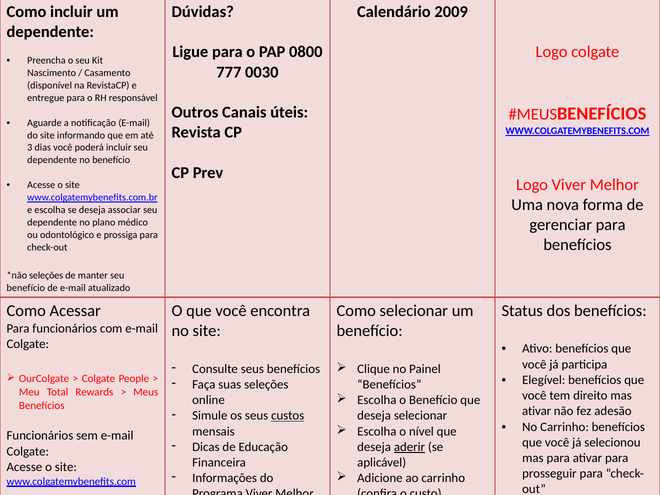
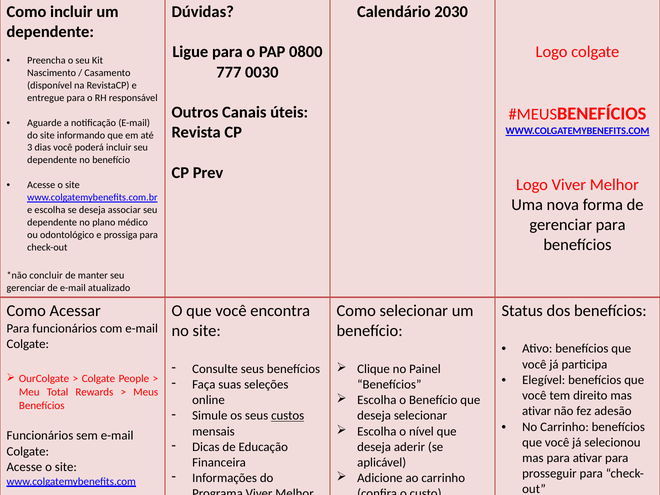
2009: 2009 -> 2030 (451, 12)
seleções: seleções -> concluir (46, 275)
benefício: benefício -> gerenciar (26, 288)
aderir underline: present -> none (409, 447)
